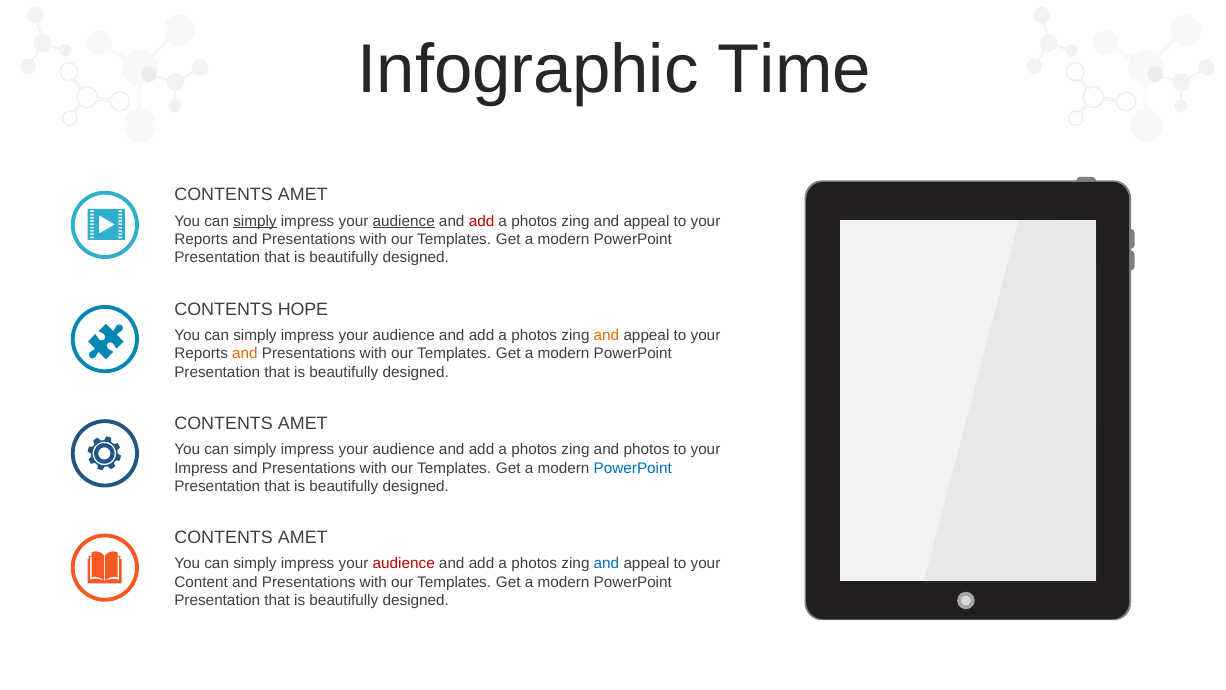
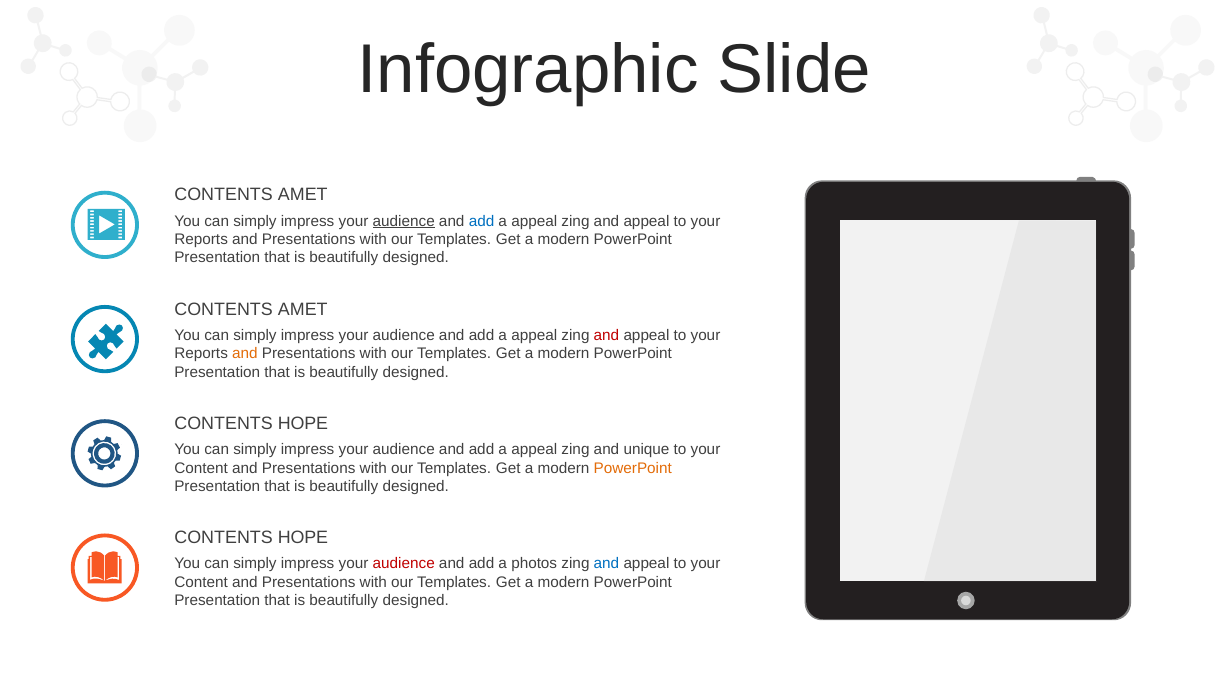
Time: Time -> Slide (794, 70)
simply underline: present -> none (255, 221)
add colour: red -> blue (482, 221)
photos: photos -> appeal (534, 221)
HOPE: HOPE -> AMET (303, 309)
photos: photos -> appeal (534, 335)
and colour: orange -> red (606, 335)
AMET: AMET -> HOPE (303, 423)
photos: photos -> appeal (534, 449)
and photos: photos -> unique (646, 449)
Impress: Impress -> Content (201, 468)
PowerPoint colour: blue -> orange (633, 468)
AMET: AMET -> HOPE (303, 537)
